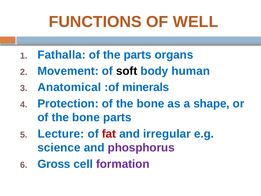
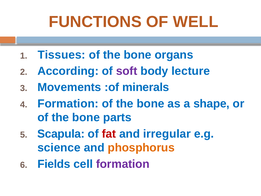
Fathalla: Fathalla -> Tissues (62, 55)
parts: parts -> bone (138, 55)
Movement: Movement -> According (68, 71)
soft colour: black -> purple (127, 71)
human: human -> lecture (191, 71)
Anatomical: Anatomical -> Movements (69, 87)
Protection: Protection -> Formation (68, 103)
Lecture: Lecture -> Scapula (61, 134)
phosphorus colour: purple -> orange (141, 148)
Gross: Gross -> Fields (54, 164)
